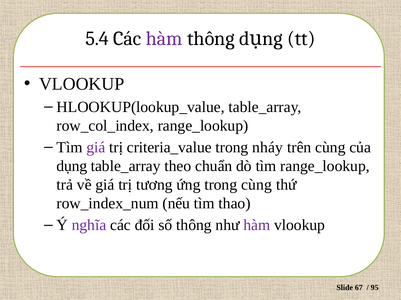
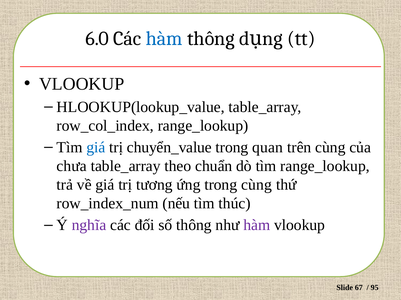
5.4: 5.4 -> 6.0 (97, 39)
hàm colour: purple -> blue (164, 39)
giá colour: purple -> blue (96, 148)
criteria_value: criteria_value -> chuyển_value (169, 148)
nháy: nháy -> quan (268, 148)
dụng: dụng -> chưa (72, 166)
thao: thao -> thúc (235, 204)
